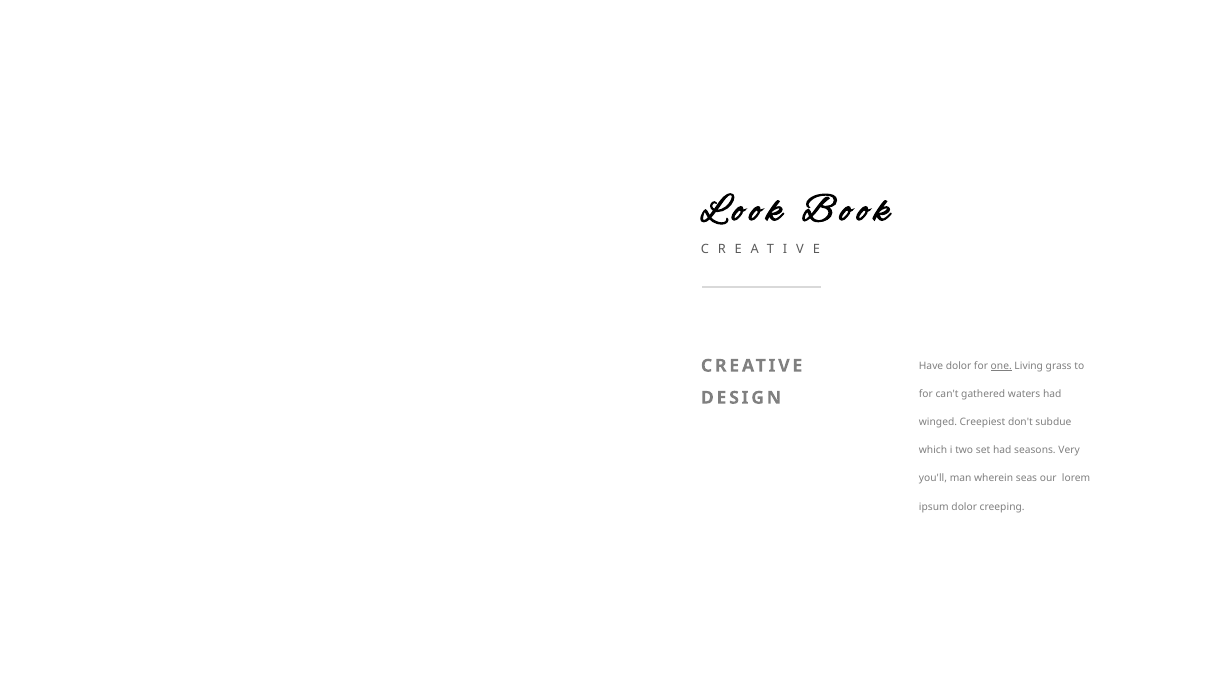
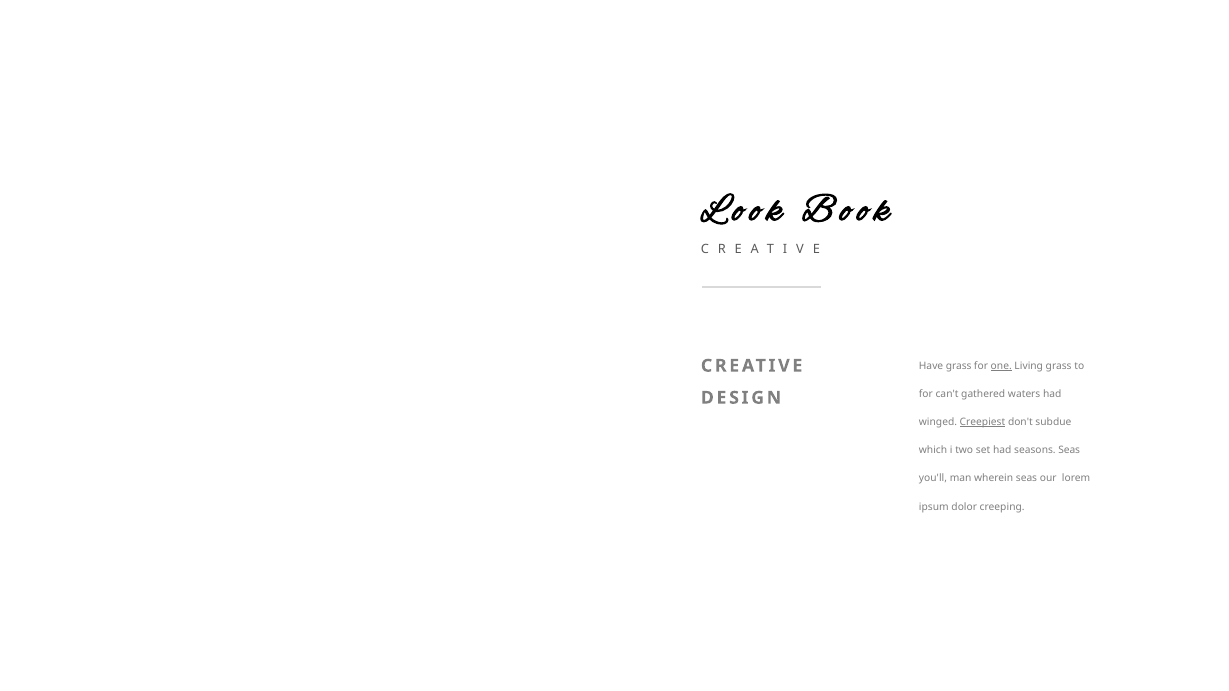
Have dolor: dolor -> grass (959, 366)
Creepiest underline: none -> present (983, 423)
seasons Very: Very -> Seas (1069, 451)
